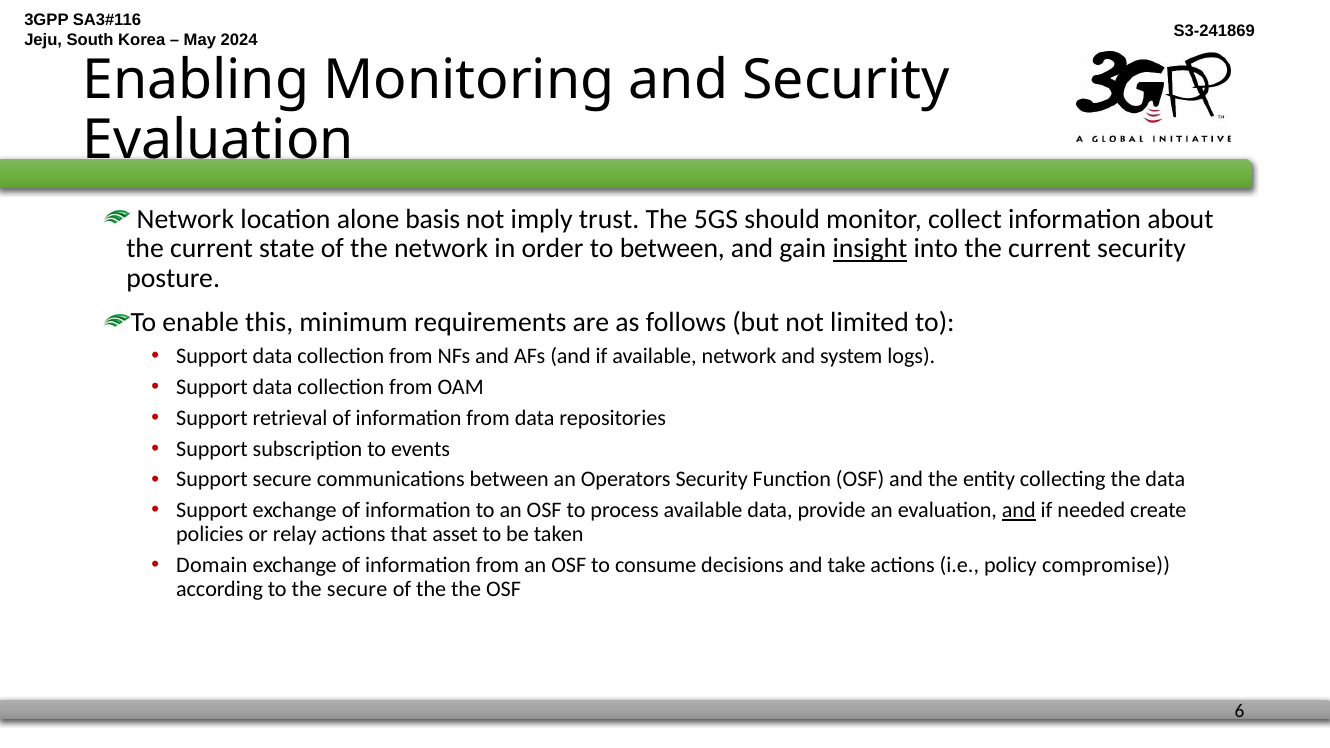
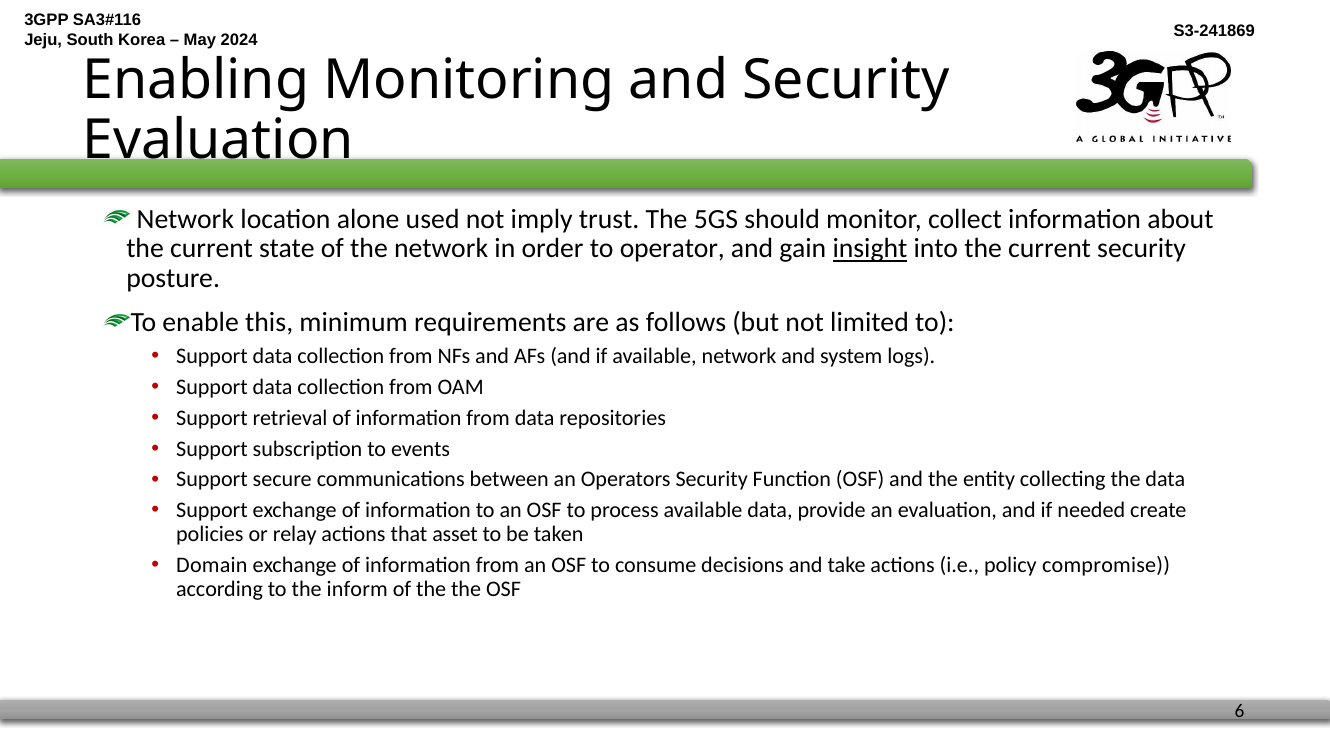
basis: basis -> used (433, 219)
to between: between -> operator (672, 249)
and underline: present -> none (1019, 511)
the secure: secure -> inform (357, 589)
